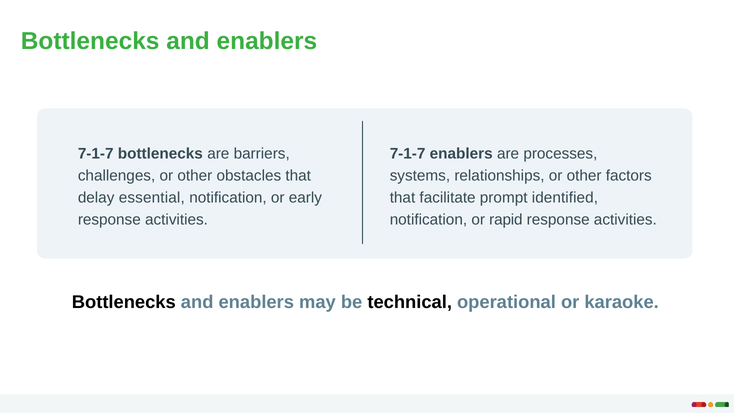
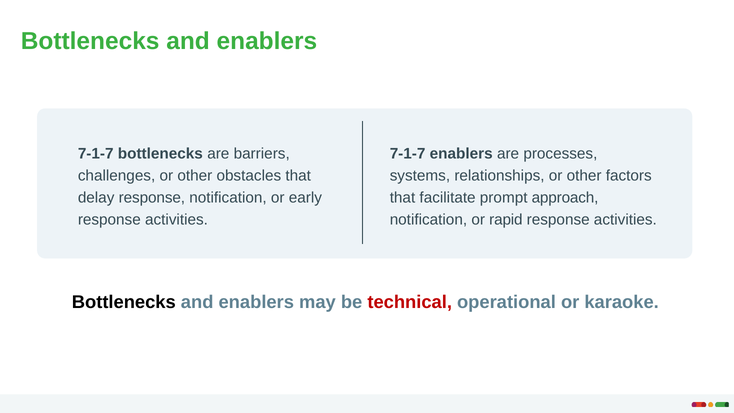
delay essential: essential -> response (152, 198)
identified: identified -> approach (565, 198)
technical colour: black -> red (410, 302)
